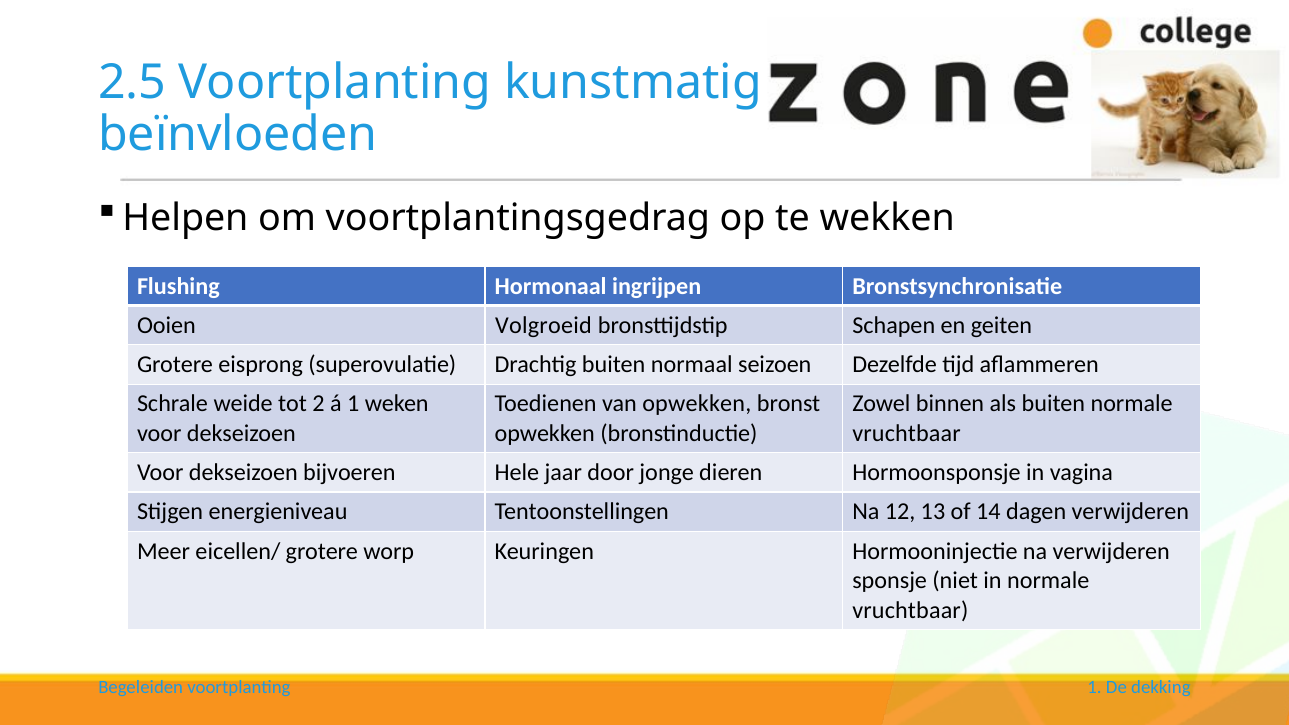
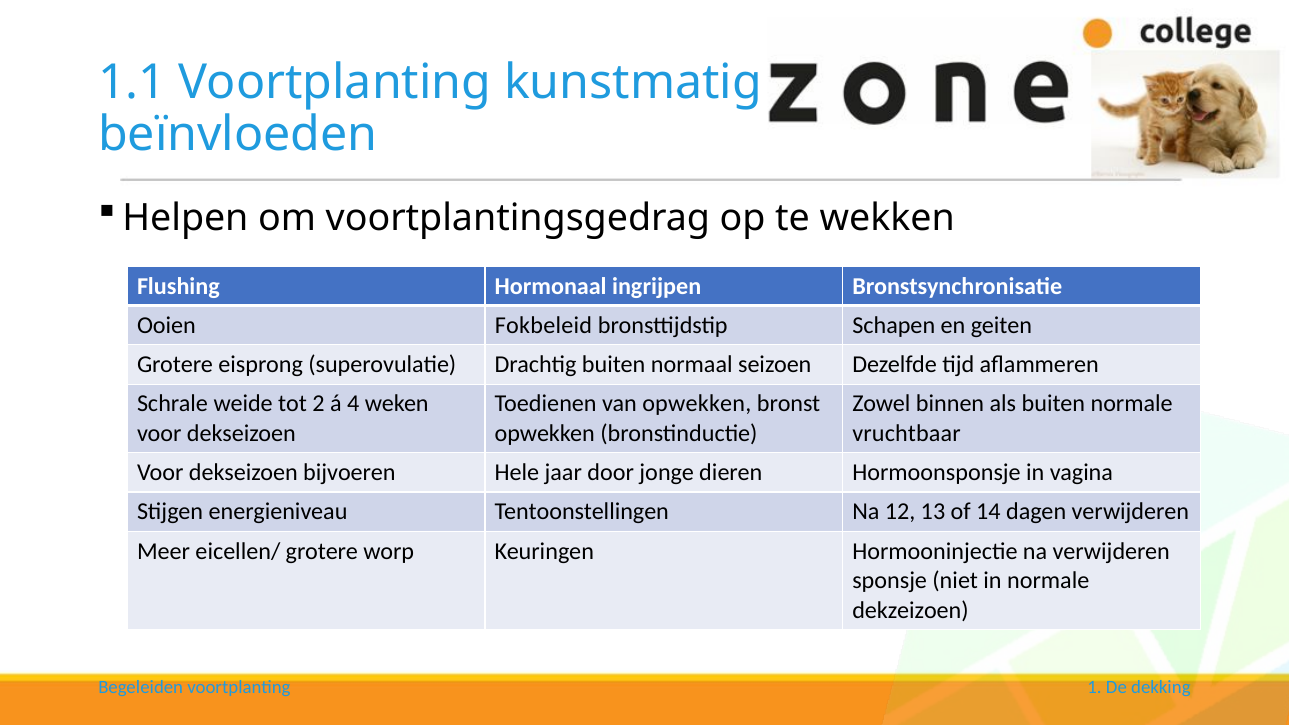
2.5: 2.5 -> 1.1 (132, 82)
Volgroeid: Volgroeid -> Fokbeleid (543, 326)
á 1: 1 -> 4 (353, 404)
vruchtbaar: vruchtbaar -> dekzeizoen (910, 610)
